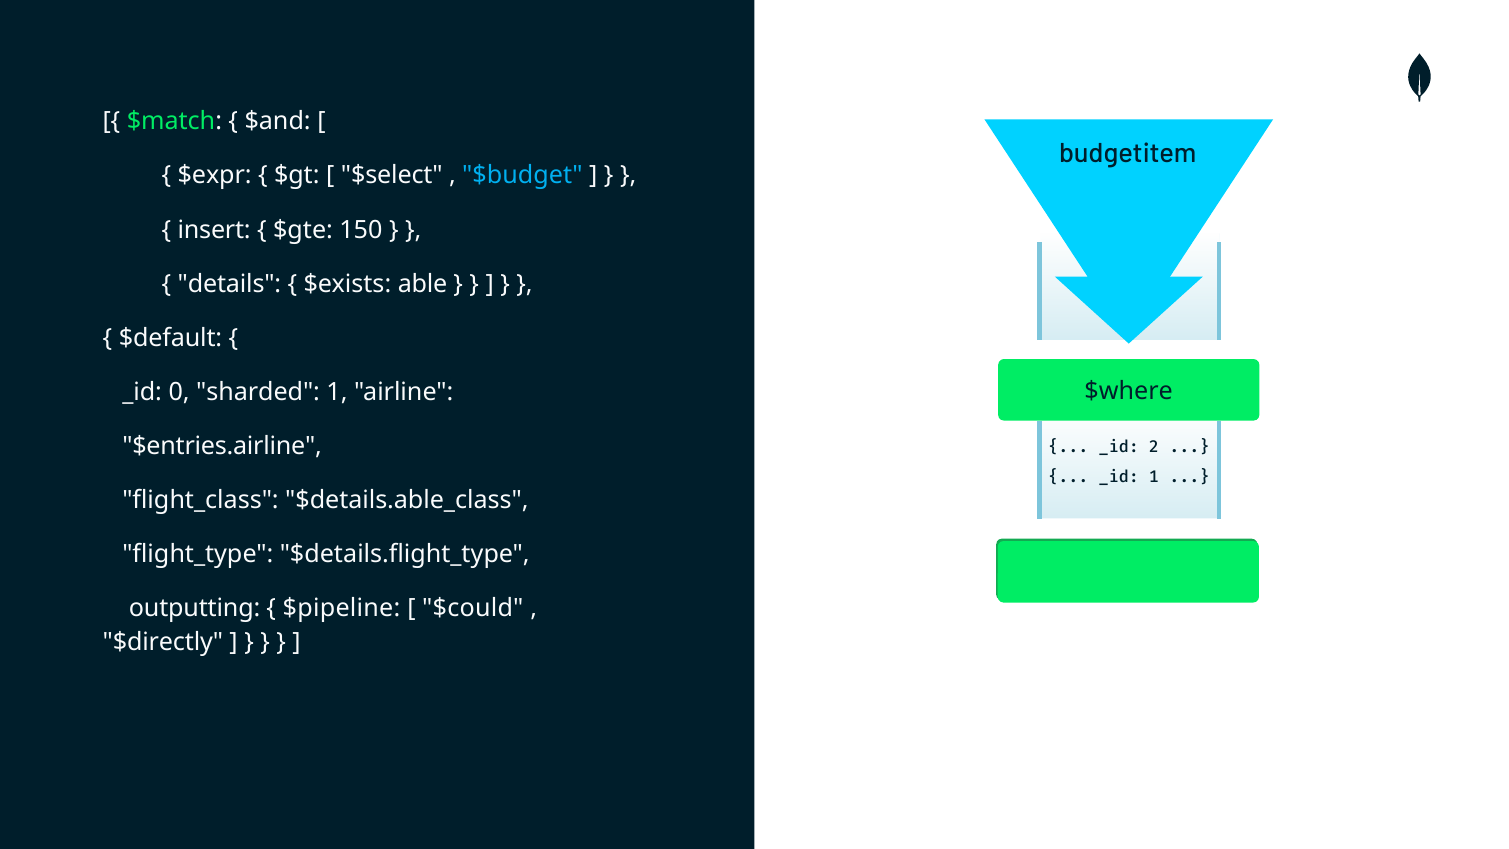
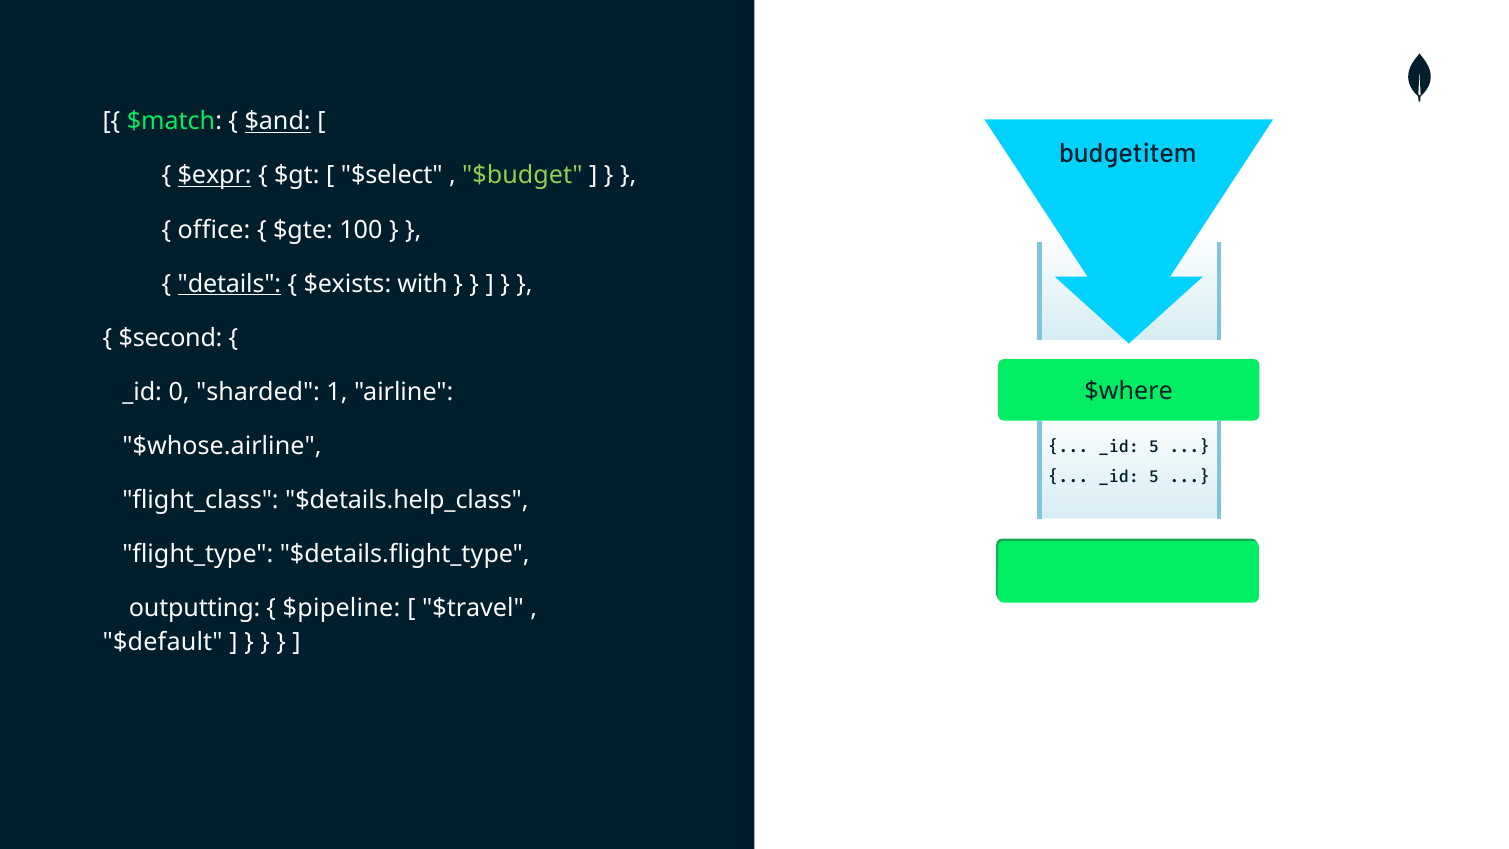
$and underline: none -> present (278, 121)
$expr underline: none -> present (215, 176)
$budget colour: light blue -> light green (522, 176)
insert: insert -> office (214, 230)
150: 150 -> 100 (361, 230)
details underline: none -> present (229, 284)
able: able -> with (423, 284)
$default: $default -> $second (171, 338)
$entries.airline: $entries.airline -> $whose.airline (222, 446)
2: 2 -> 5 (1154, 447)
1: 1 -> 5 (1154, 477)
$details.able_class: $details.able_class -> $details.help_class (407, 500)
$could: $could -> $travel (473, 609)
$directly: $directly -> $default (163, 642)
